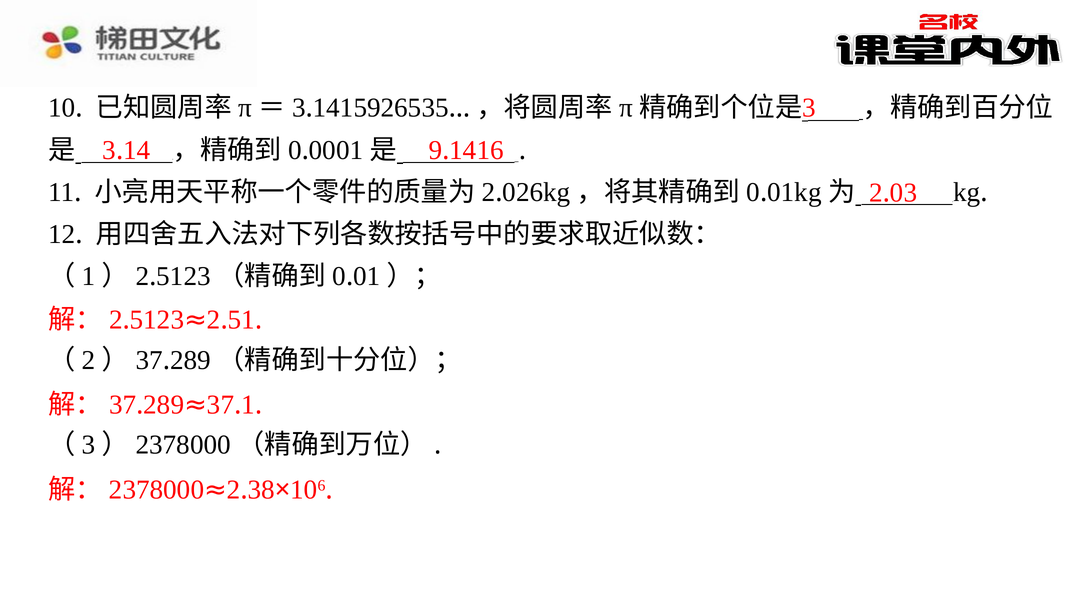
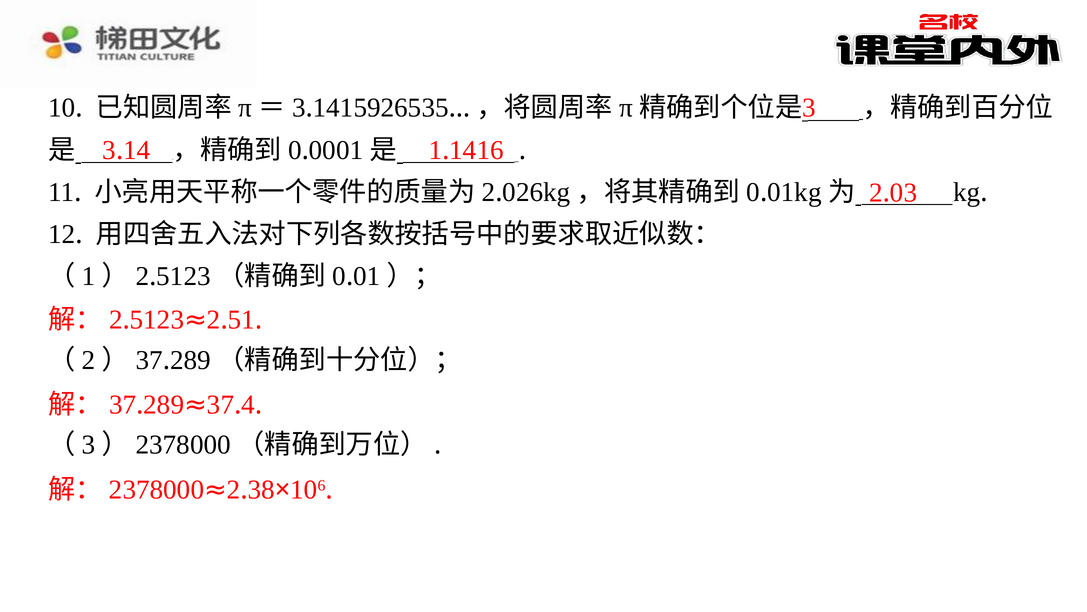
9: 9 -> 1 (435, 150)
1: 1 -> 4 (248, 404)
